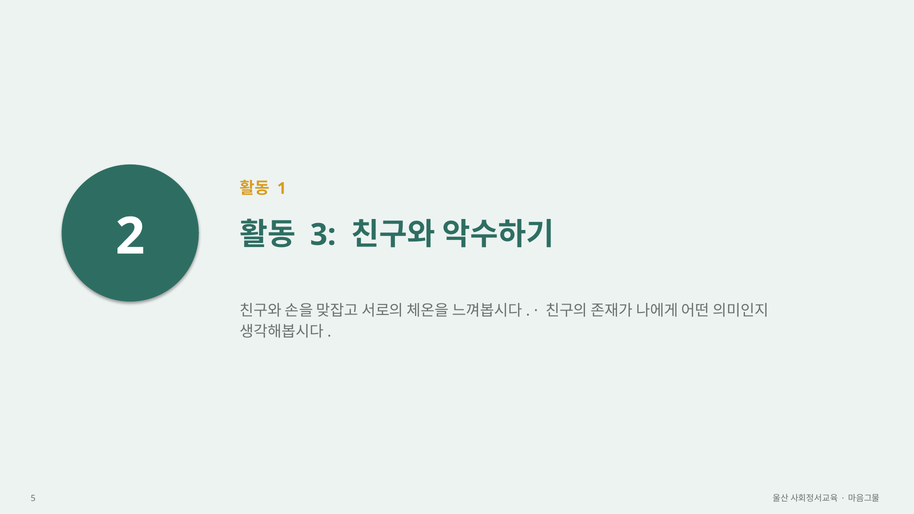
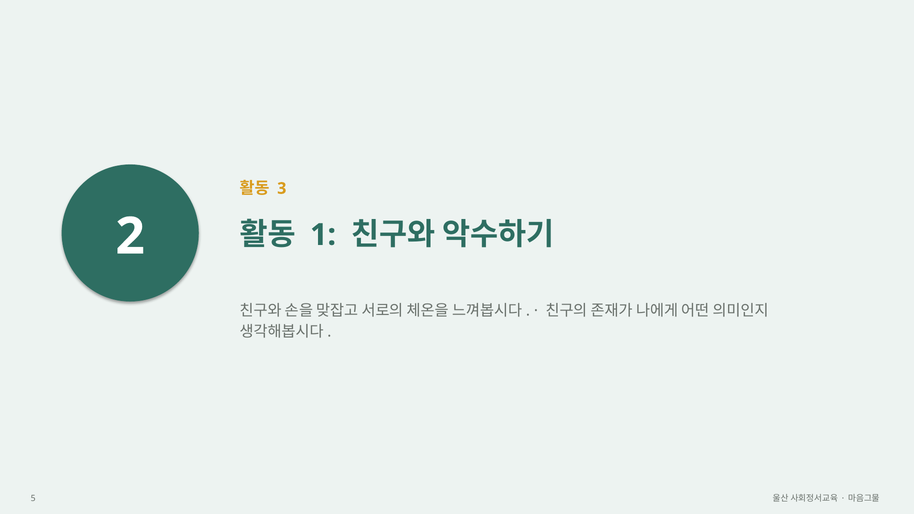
1: 1 -> 3 (282, 188)
3: 3 -> 1 (323, 235)
